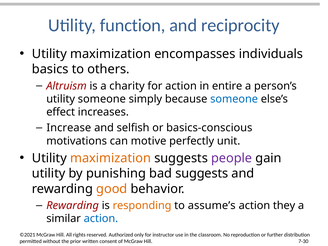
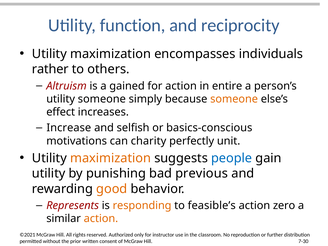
basics: basics -> rather (50, 69)
charity: charity -> gained (127, 86)
someone colour: blue -> orange (234, 99)
motive: motive -> charity (149, 141)
people colour: purple -> blue (232, 158)
bad suggests: suggests -> previous (202, 174)
Rewarding: Rewarding -> Represents (73, 205)
assume’s: assume’s -> feasible’s (212, 205)
they: they -> zero (284, 205)
action colour: blue -> orange (101, 219)
